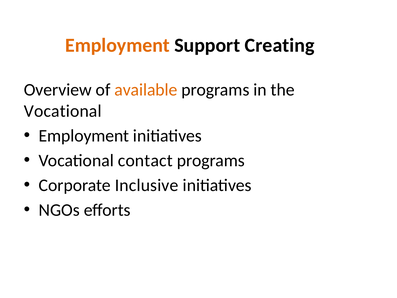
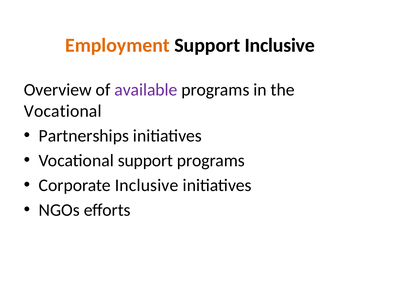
Support Creating: Creating -> Inclusive (280, 45)
available colour: orange -> purple (146, 90)
Employment: Employment -> Partnerships (84, 136)
Vocational contact: contact -> support (145, 160)
